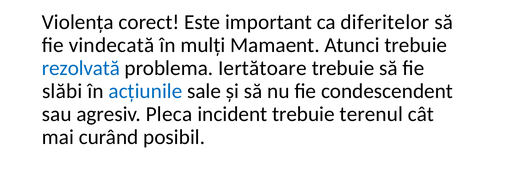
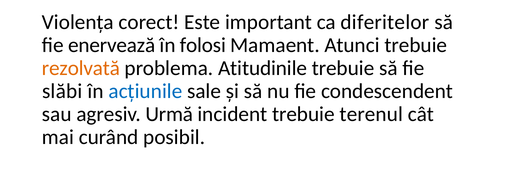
vindecată: vindecată -> enervează (112, 45)
mulți: mulți -> folosi (203, 45)
rezolvată colour: blue -> orange (81, 68)
Iertătoare: Iertătoare -> Atitudinile (263, 68)
Pleca: Pleca -> Urmă (169, 114)
